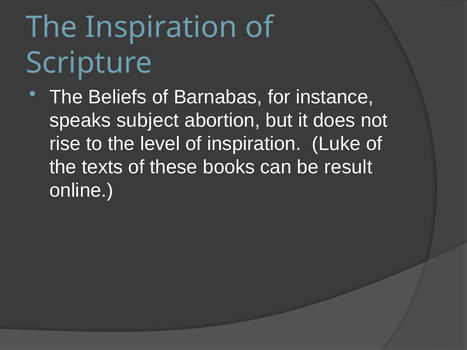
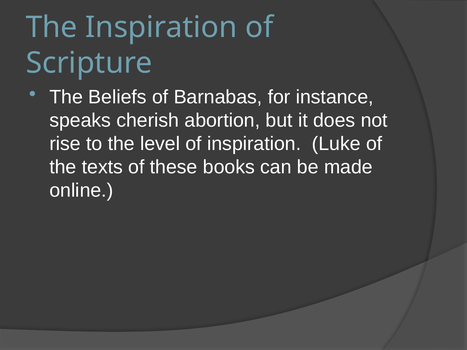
subject: subject -> cherish (148, 120)
result: result -> made (348, 167)
